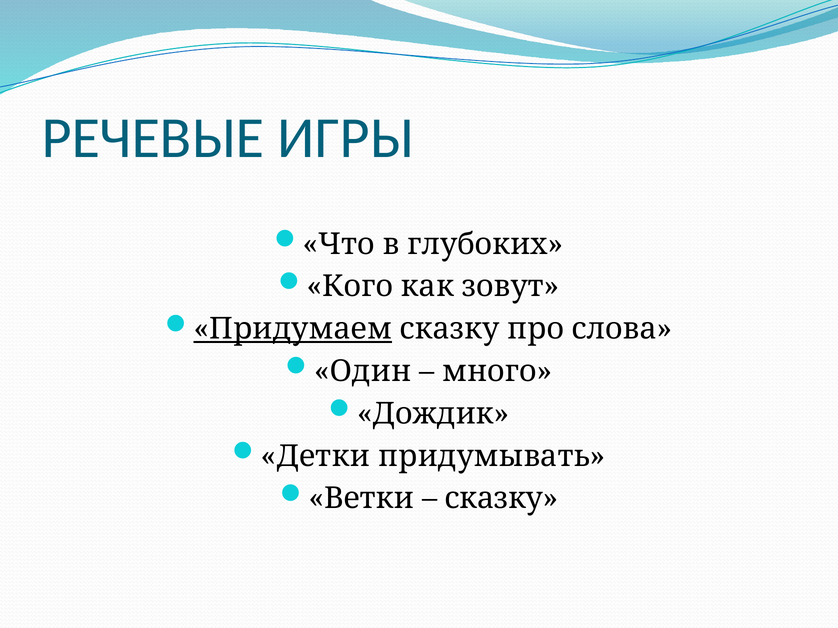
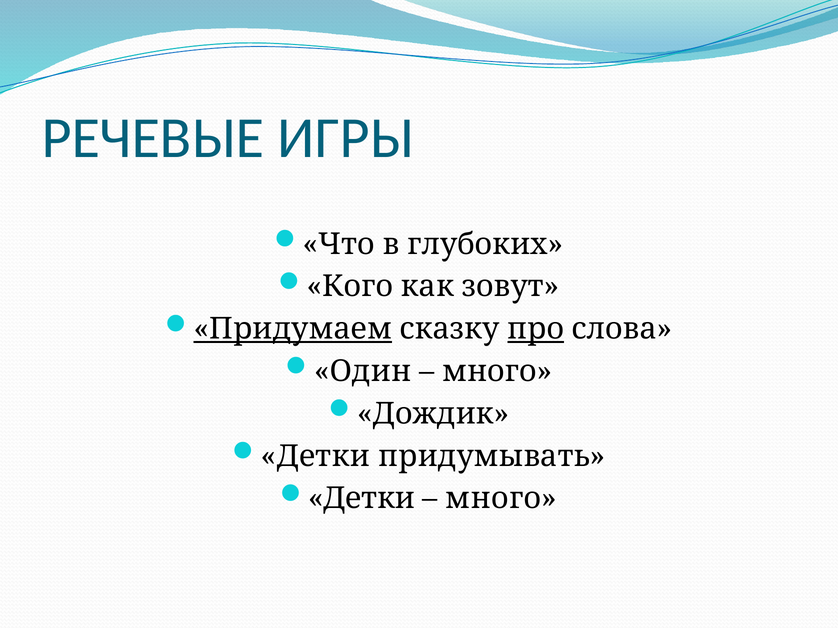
про underline: none -> present (536, 329)
Ветки: Ветки -> Детки (362, 499)
сказку: сказку -> много (501, 499)
